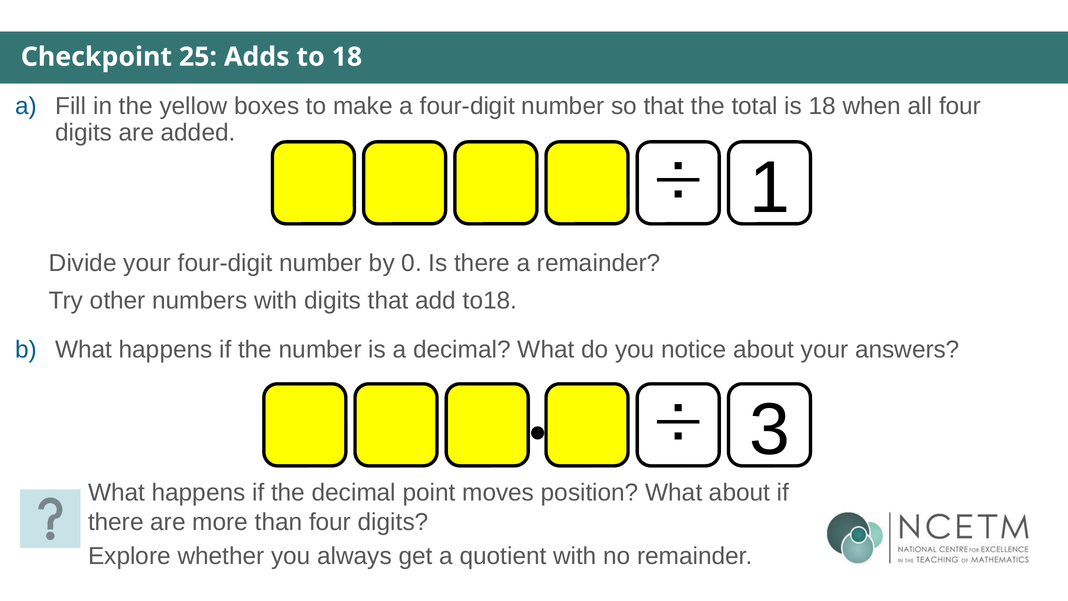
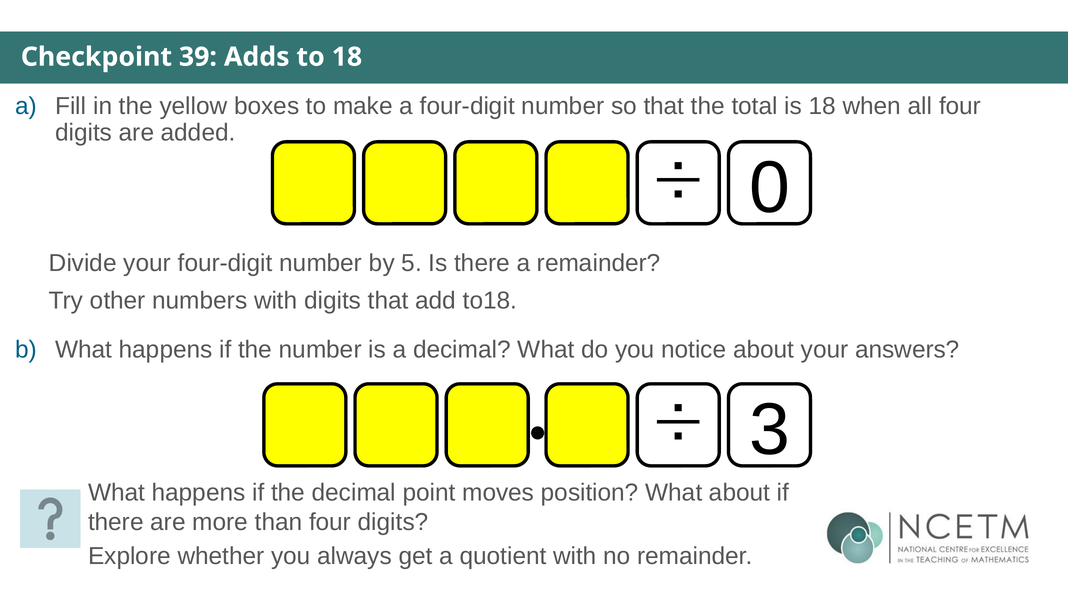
25: 25 -> 39 (198, 57)
1: 1 -> 0 (769, 188)
0: 0 -> 5 (412, 263)
